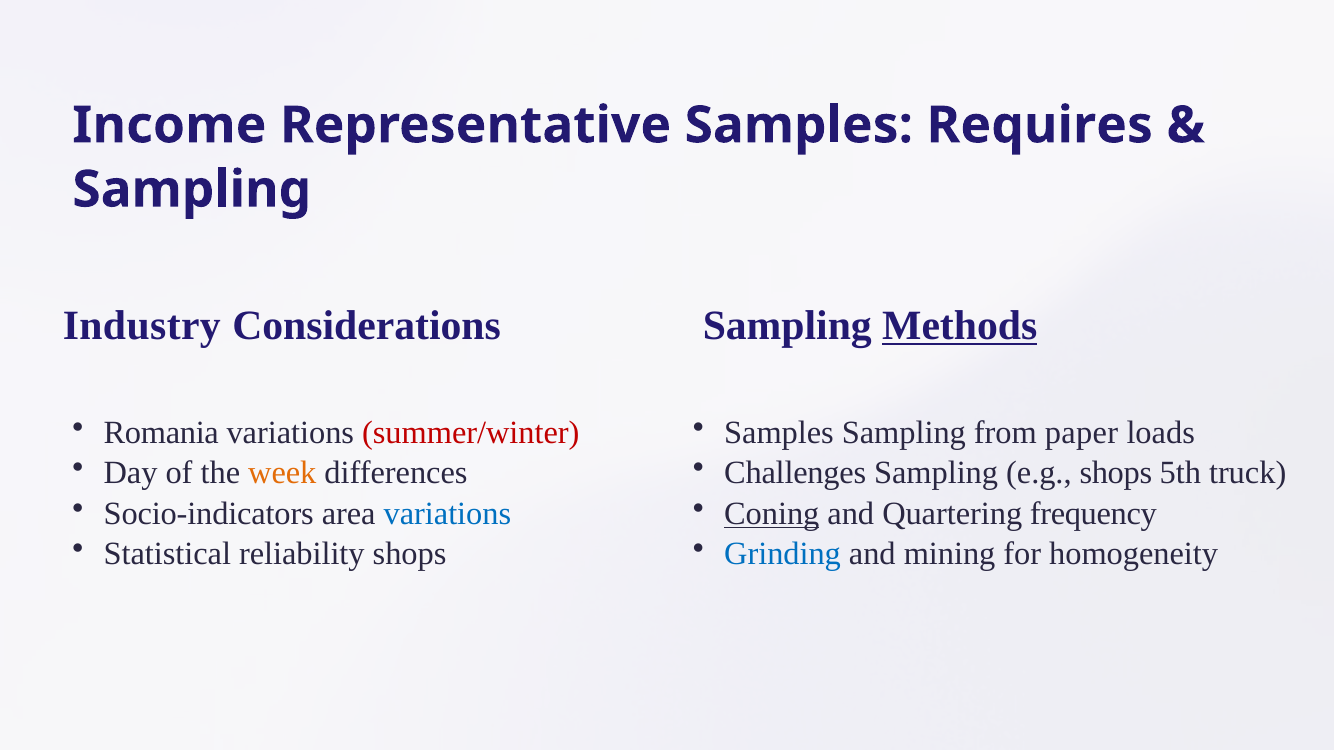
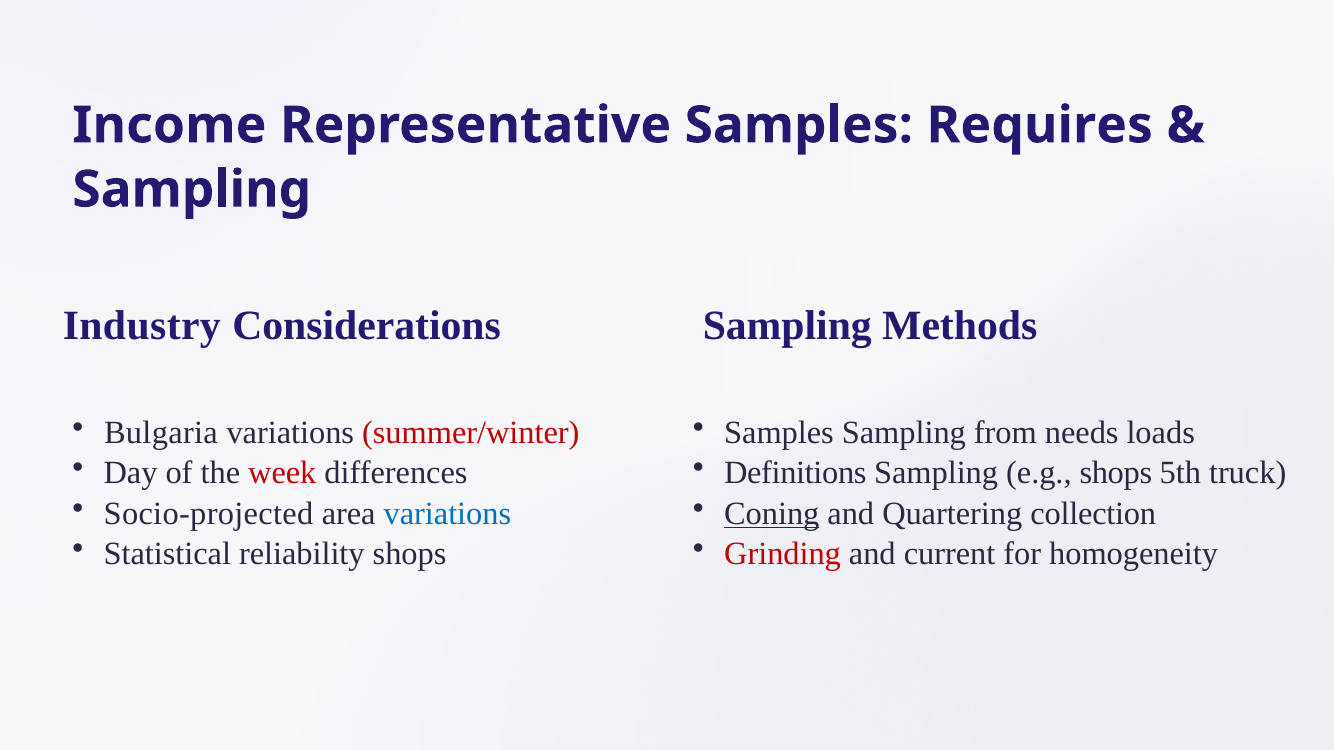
Methods underline: present -> none (960, 326)
Romania: Romania -> Bulgaria (161, 433)
paper: paper -> needs (1082, 433)
week colour: orange -> red (282, 474)
Challenges: Challenges -> Definitions (795, 474)
Socio-indicators: Socio-indicators -> Socio-projected (208, 514)
frequency: frequency -> collection (1093, 514)
Grinding colour: blue -> red (783, 554)
mining: mining -> current (950, 554)
